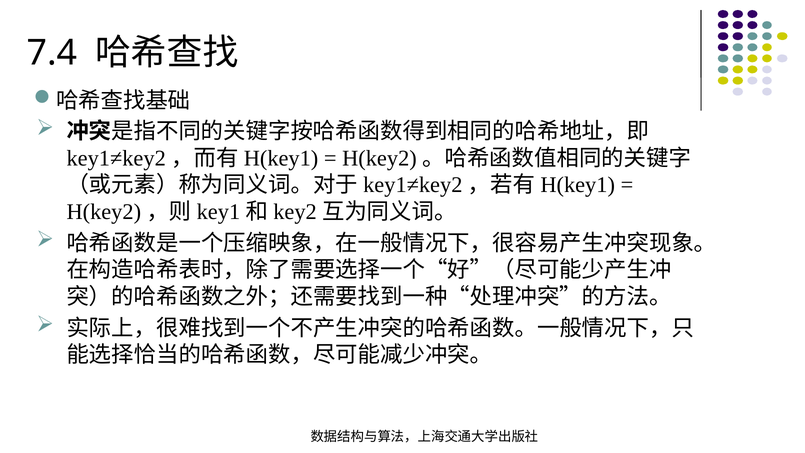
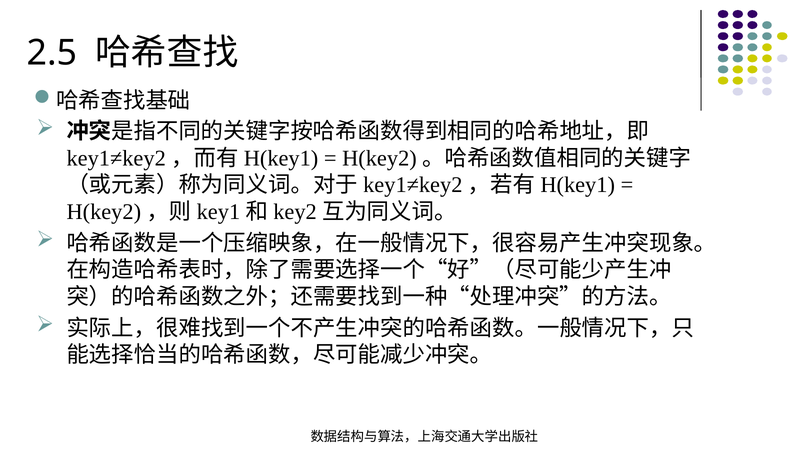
7.4: 7.4 -> 2.5 (52, 53)
